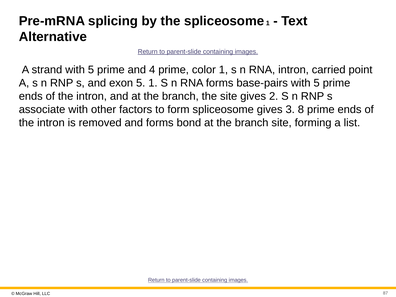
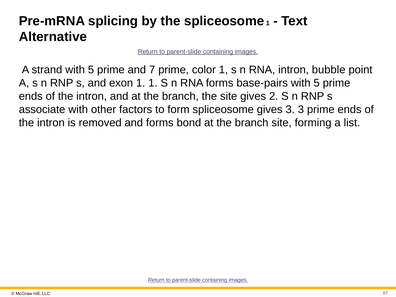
4: 4 -> 7 (152, 70)
carried: carried -> bubble (329, 70)
exon 5: 5 -> 1 (141, 83)
3 8: 8 -> 3 (301, 109)
